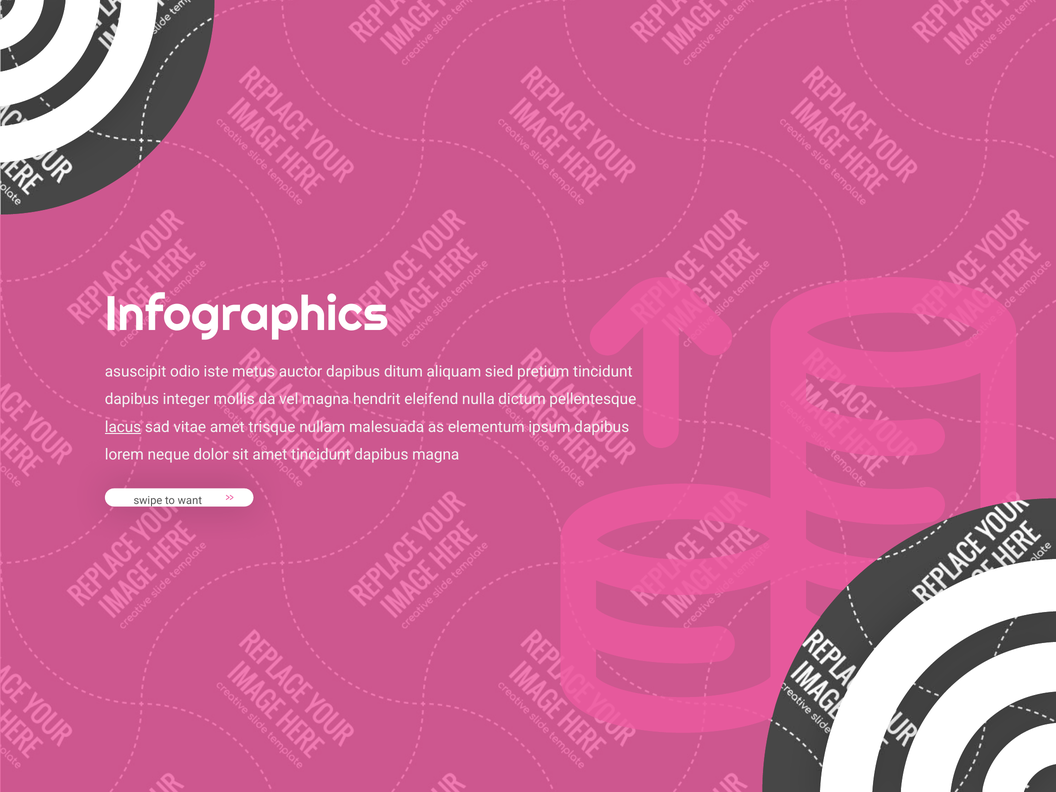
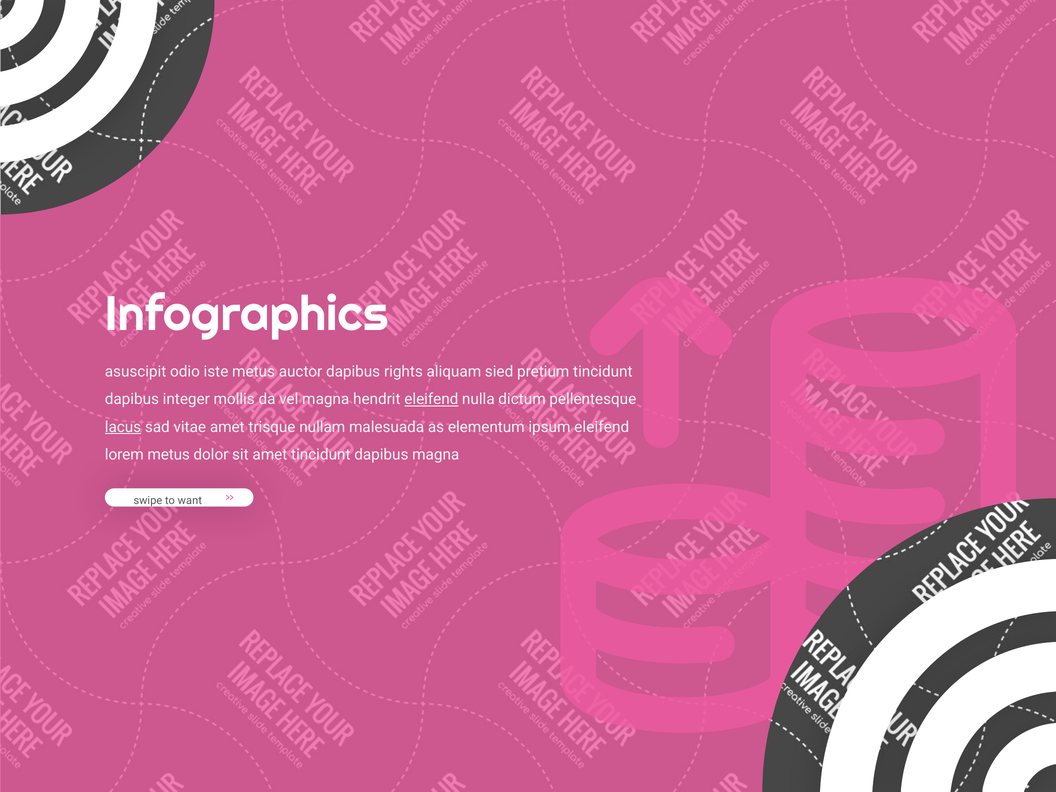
ditum: ditum -> rights (403, 372)
eleifend underline: none -> present (431, 399)
ipsum dapibus: dapibus -> eleifend (602, 427)
lorem neque: neque -> metus (169, 455)
